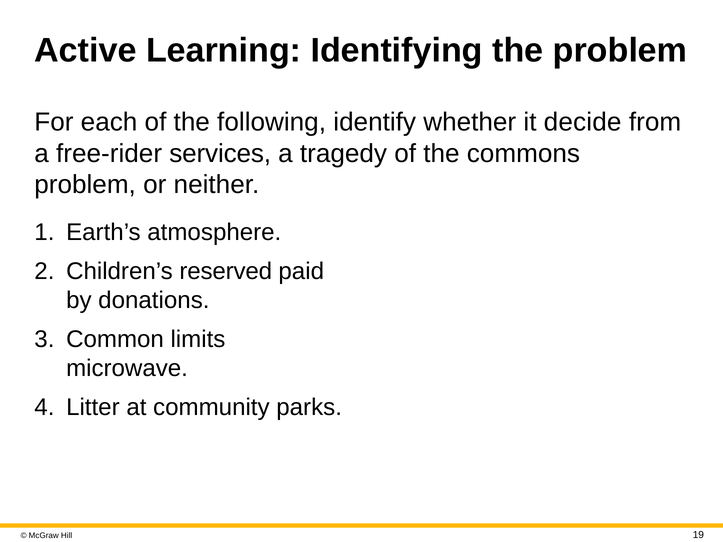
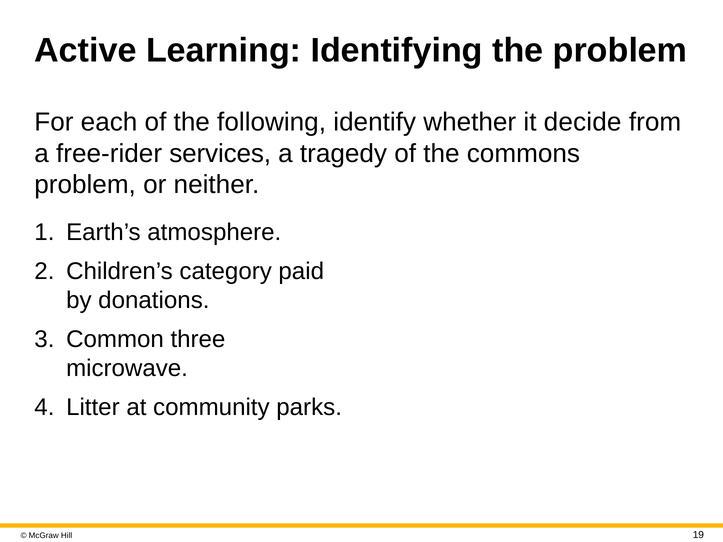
reserved: reserved -> category (226, 272)
limits: limits -> three (198, 339)
